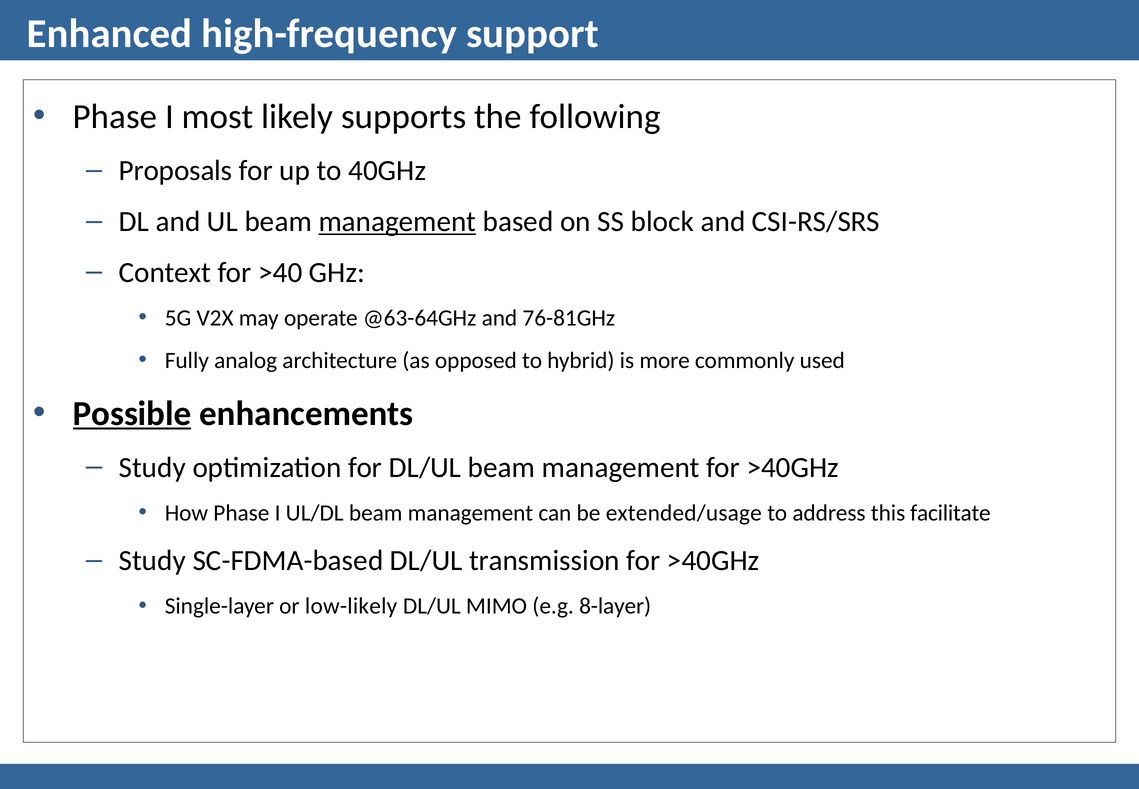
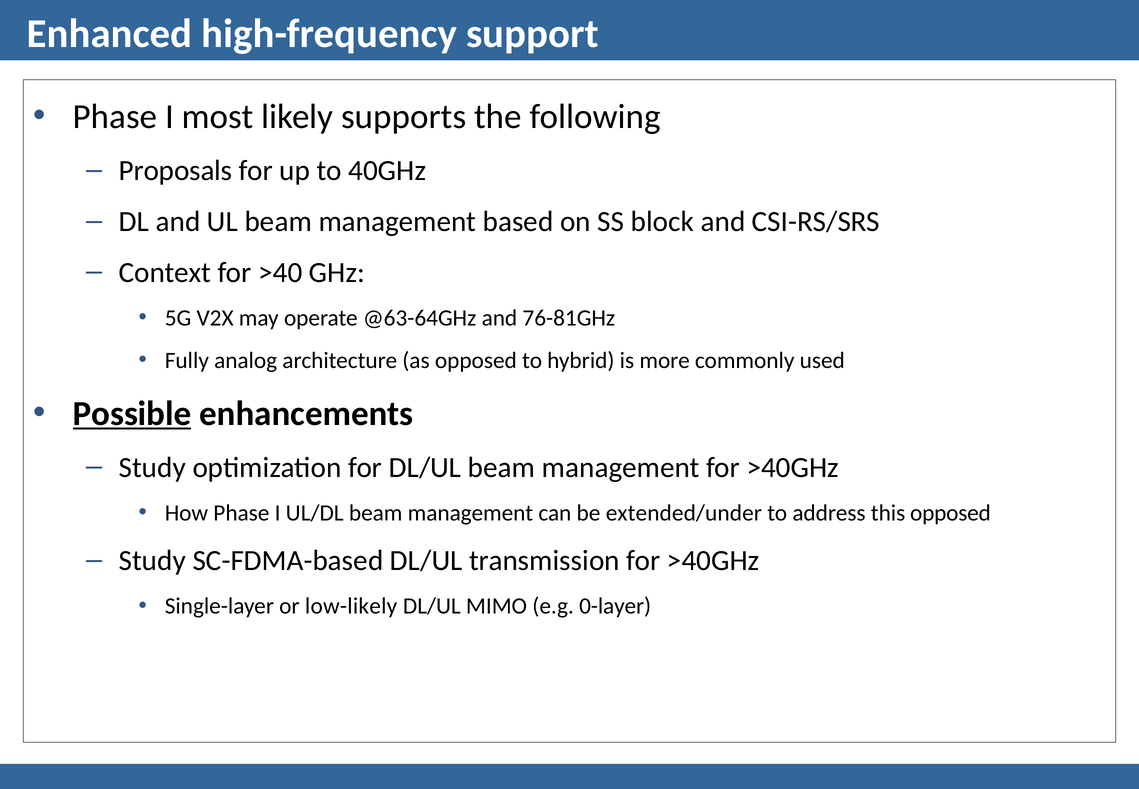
management underline: present -> none (397, 221)
extended/usage: extended/usage -> extended/under (684, 513)
this facilitate: facilitate -> opposed (950, 513)
8-layer: 8-layer -> 0-layer (615, 606)
